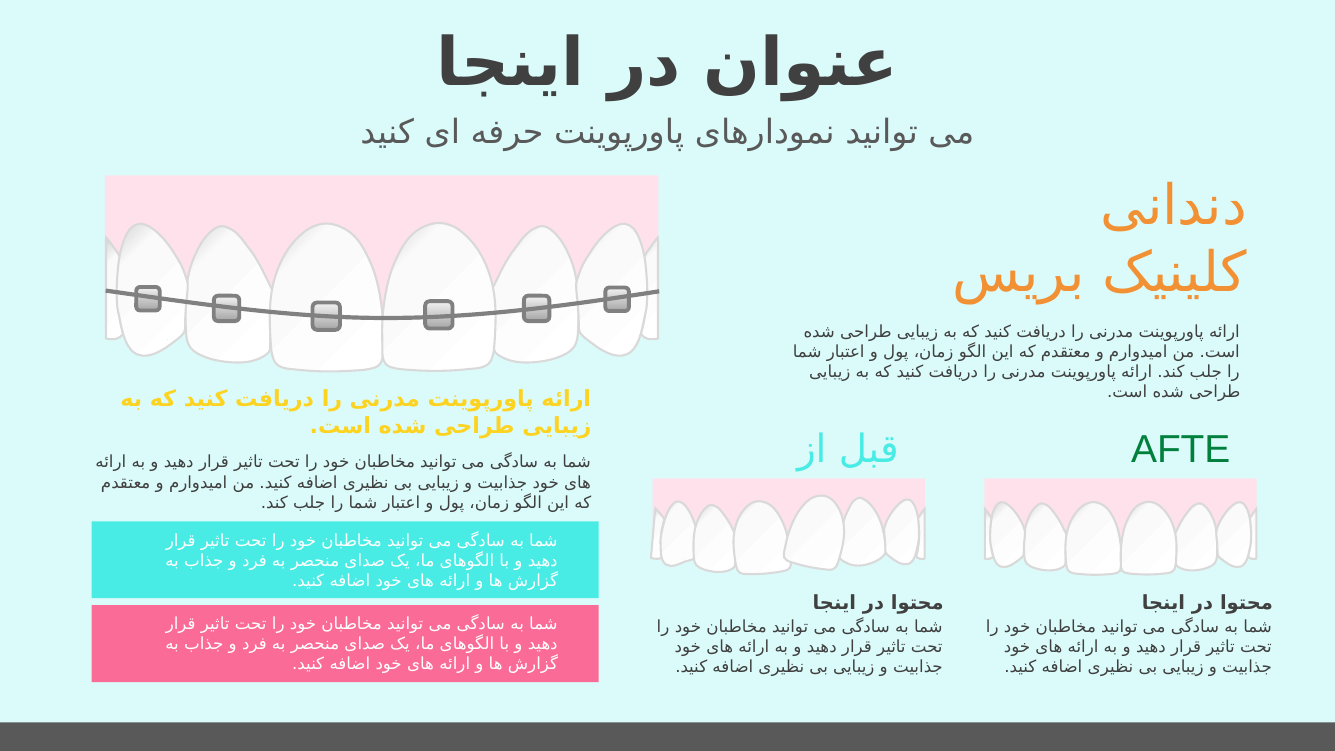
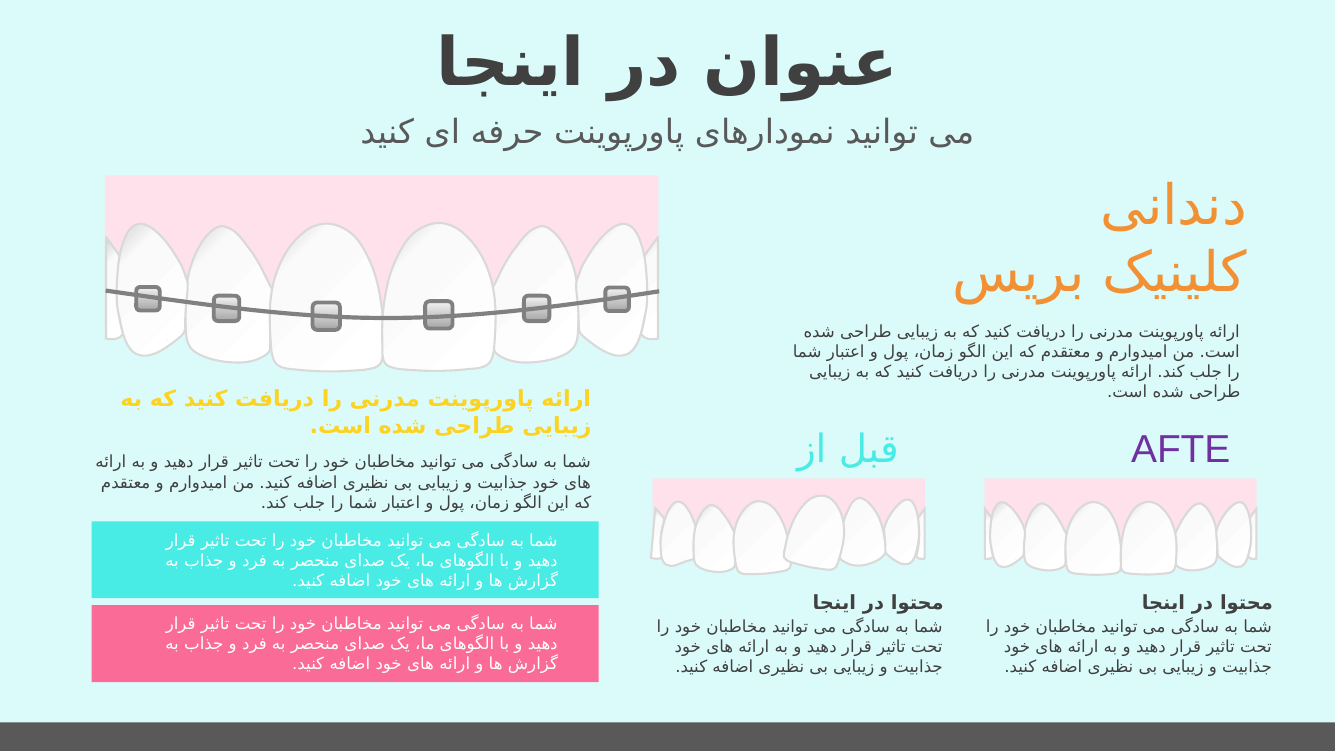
AFTE colour: green -> purple (1181, 450)
